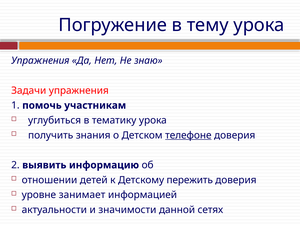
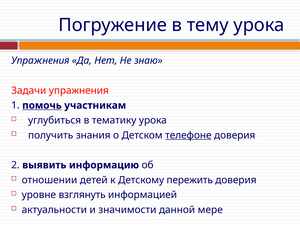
помочь underline: none -> present (42, 105)
занимает: занимает -> взглянуть (82, 195)
сетях: сетях -> мере (210, 210)
